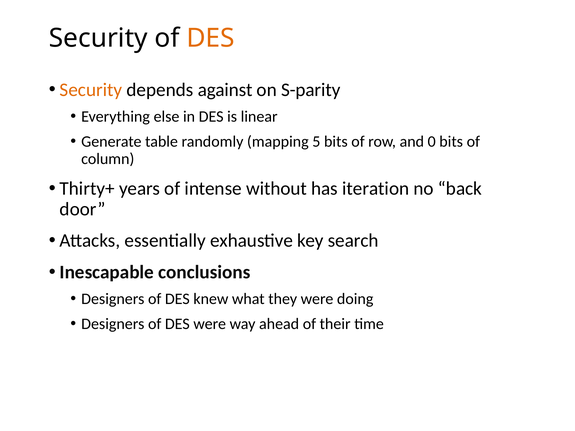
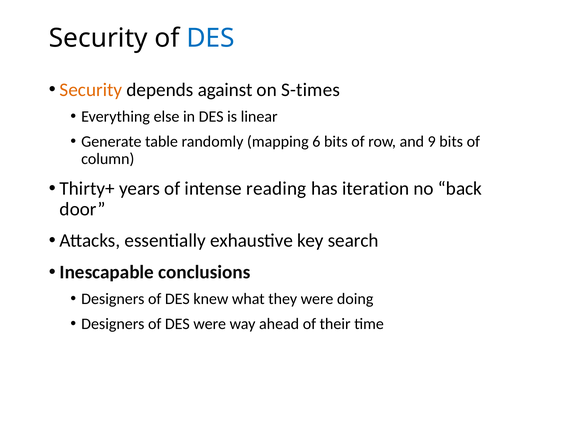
DES colour: orange -> blue (211, 38)
S-parity: S-parity -> S-times (311, 90)
5: 5 -> 6 (316, 142)
0: 0 -> 9 (432, 142)
without: without -> reading (276, 189)
